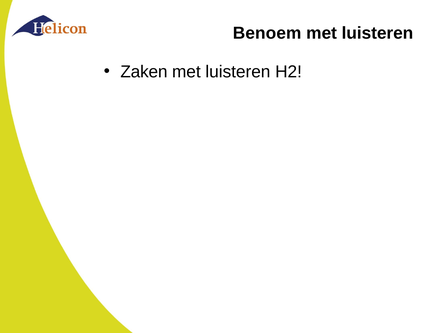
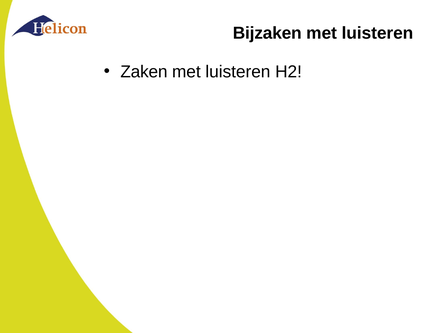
Benoem: Benoem -> Bijzaken (267, 33)
